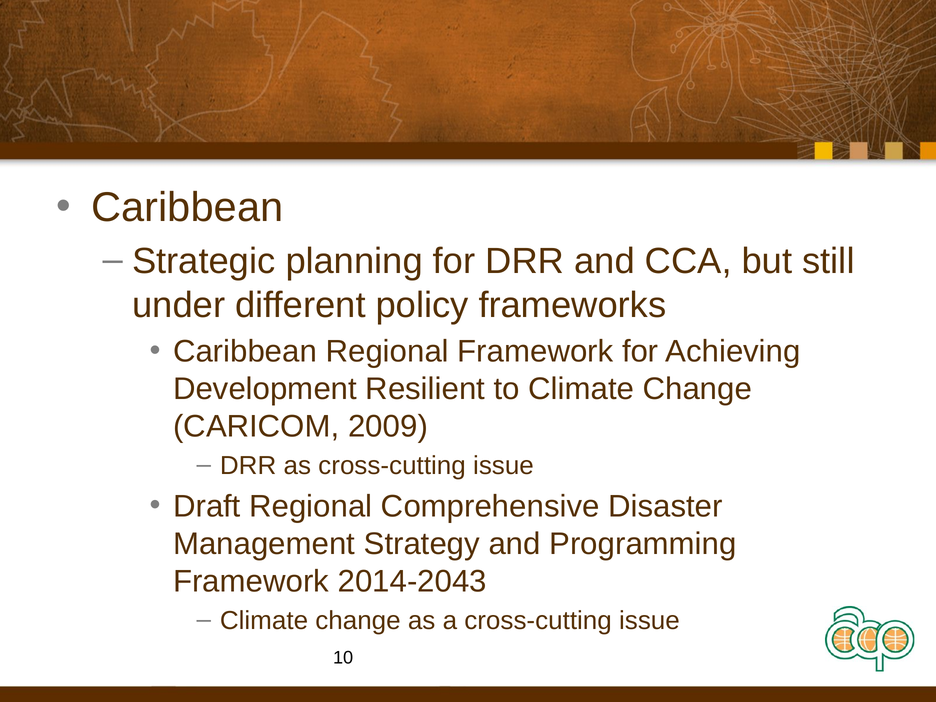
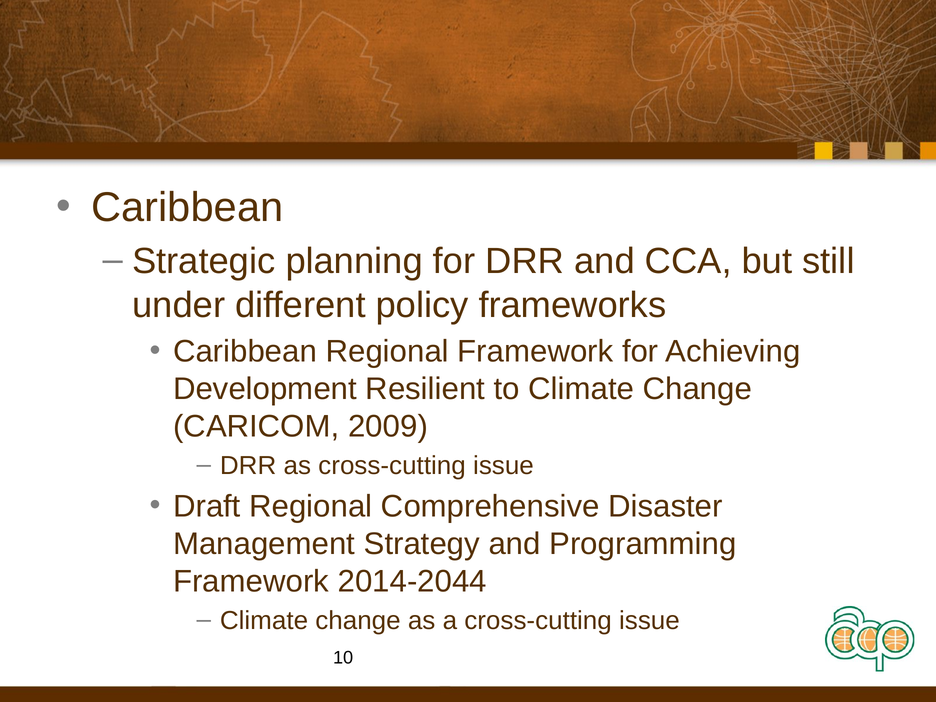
2014-2043: 2014-2043 -> 2014-2044 (412, 581)
